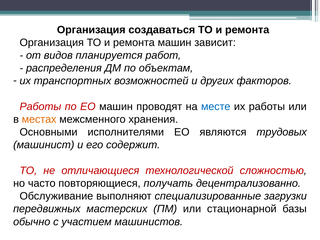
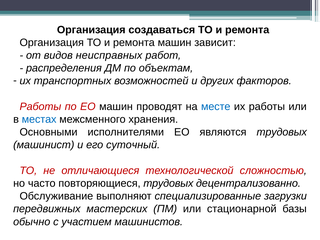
планируется: планируется -> неисправных (109, 55)
местах colour: orange -> blue (39, 119)
содержит: содержит -> суточный (133, 145)
повторяющиеся получать: получать -> трудовых (168, 183)
